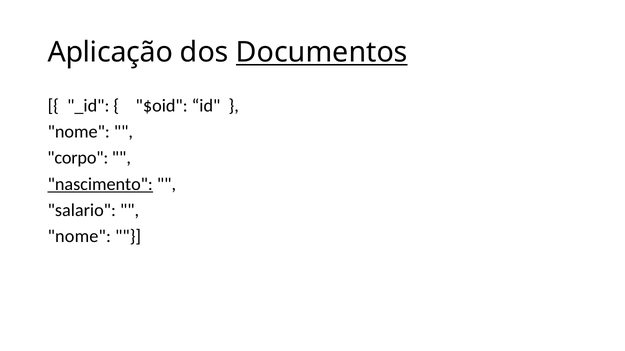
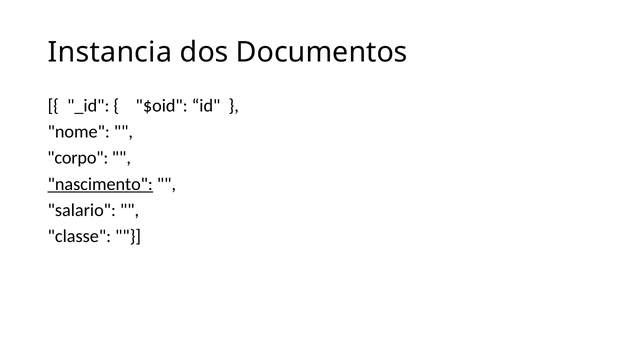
Aplicação: Aplicação -> Instancia (110, 53)
Documentos underline: present -> none (322, 53)
nome: nome -> classe (79, 237)
